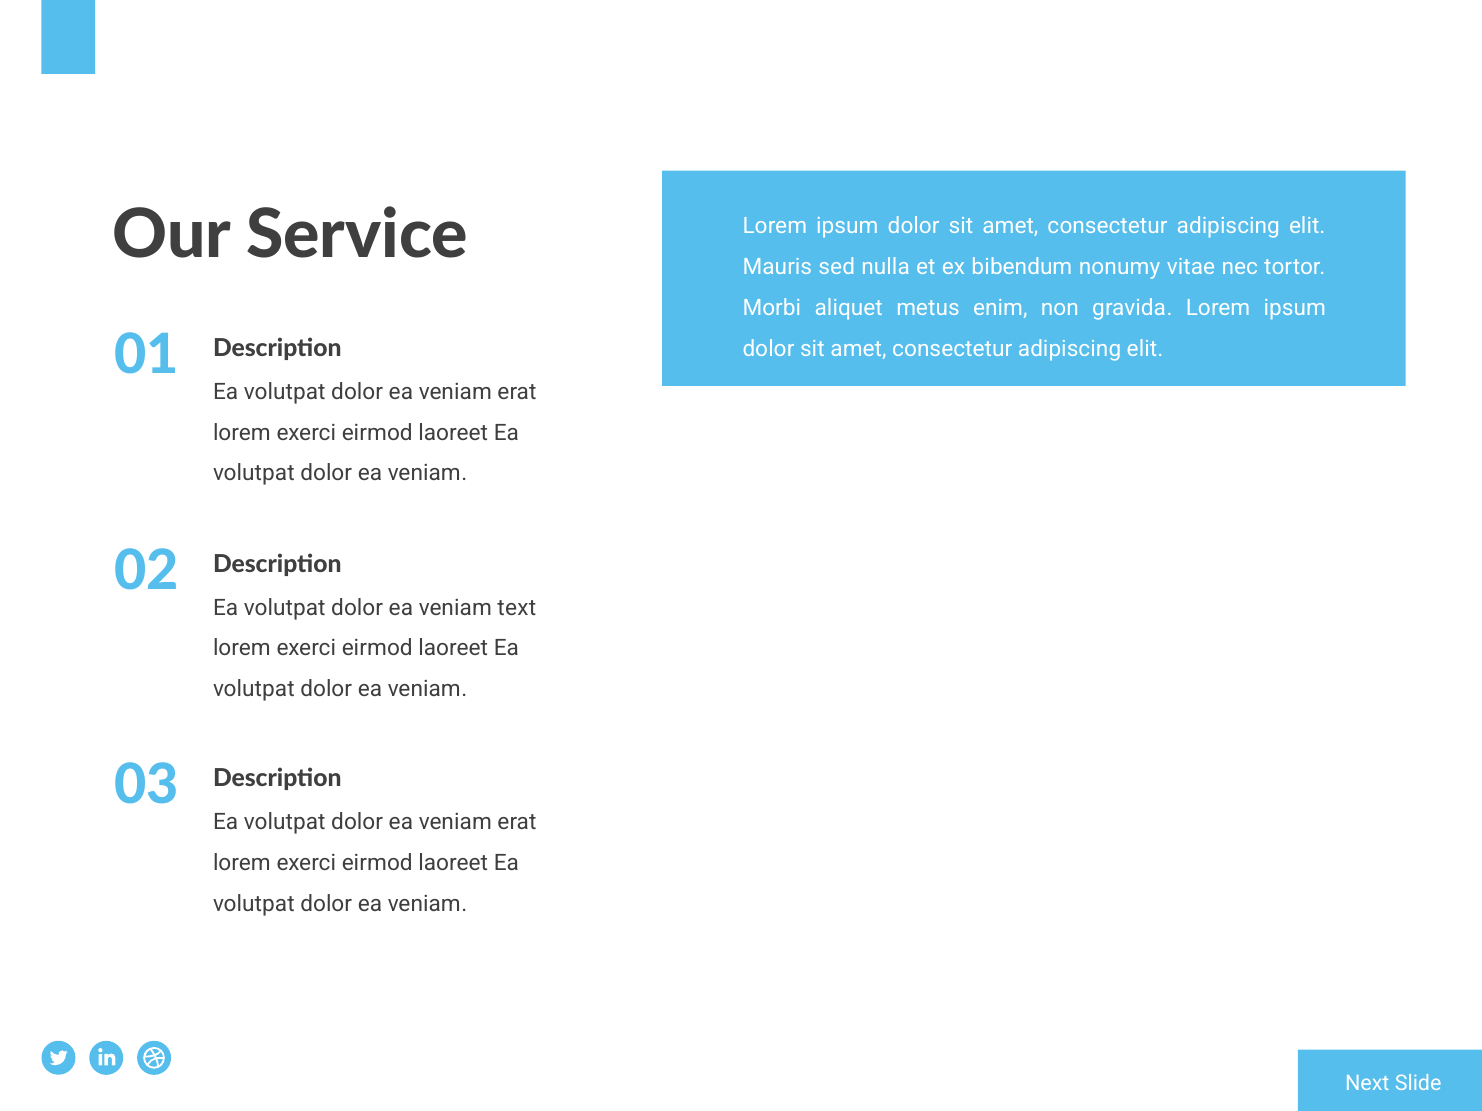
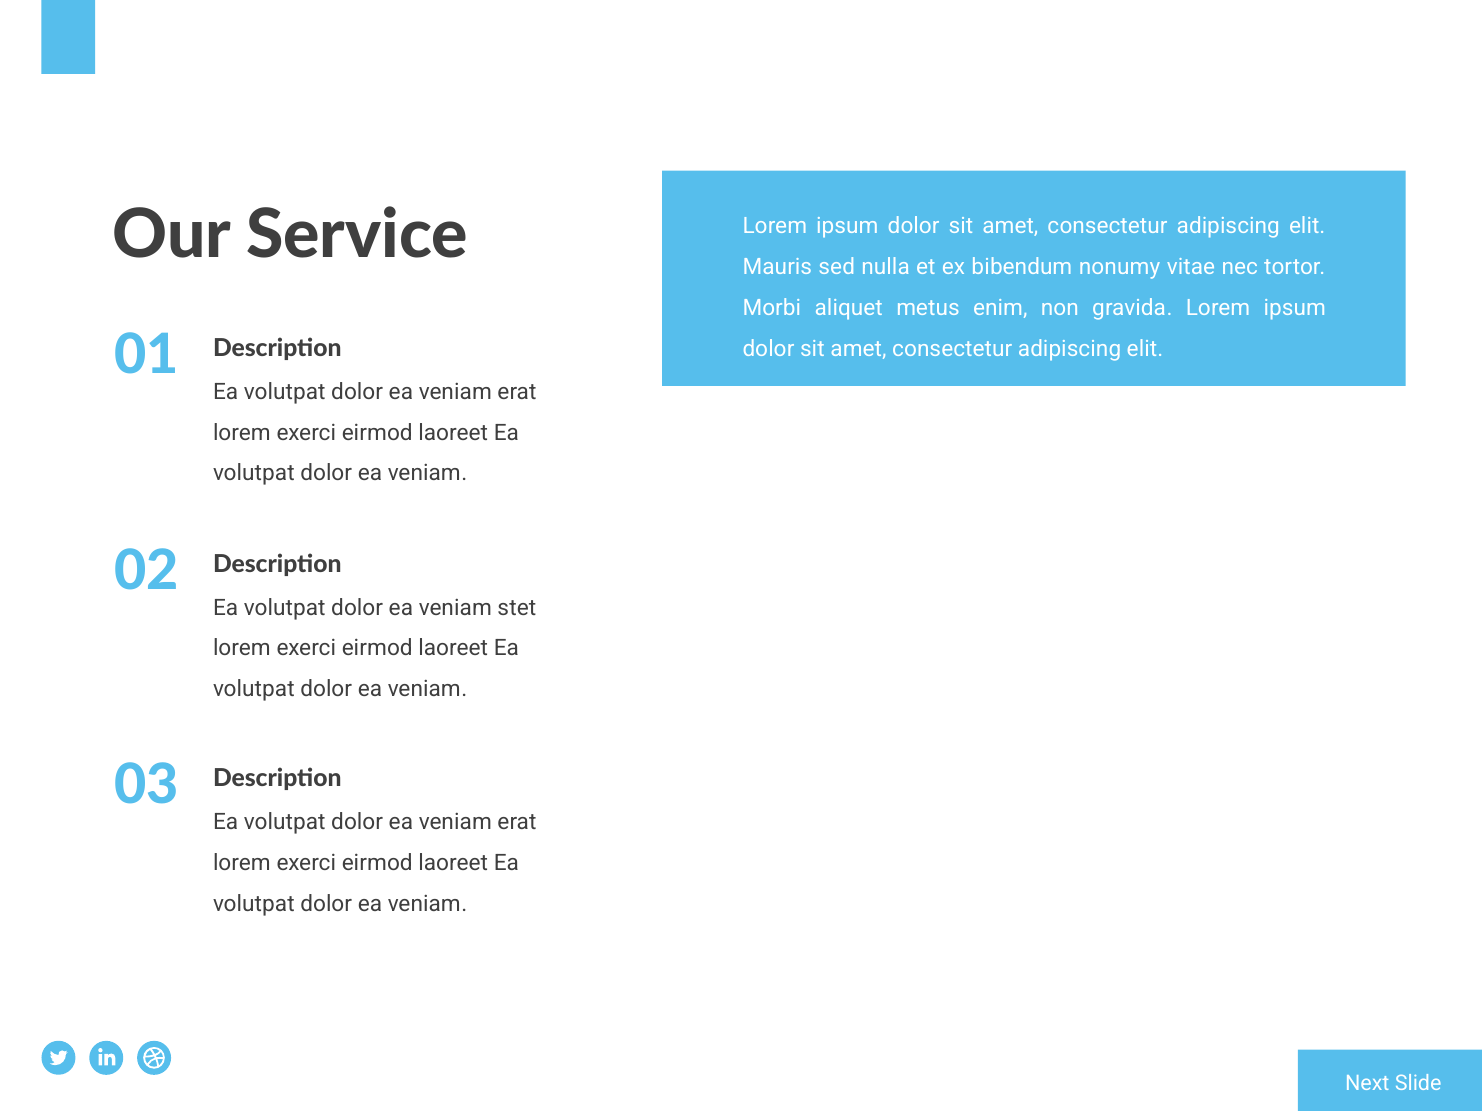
text: text -> stet (517, 608)
